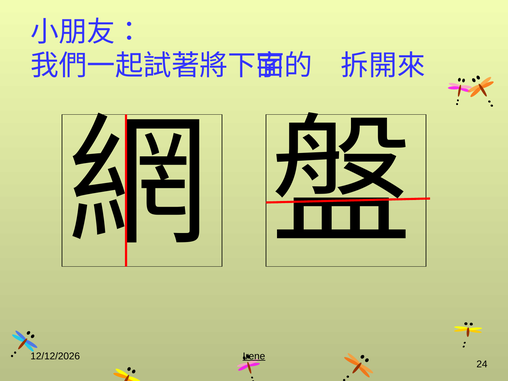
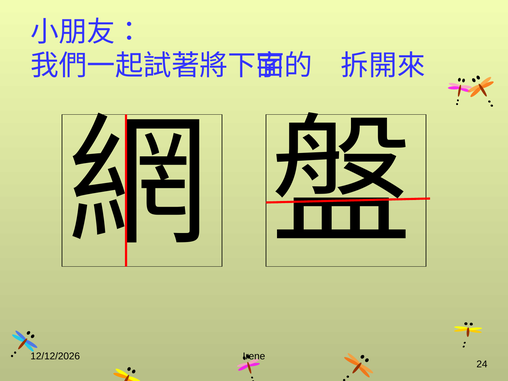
Irene underline: present -> none (254, 356)
